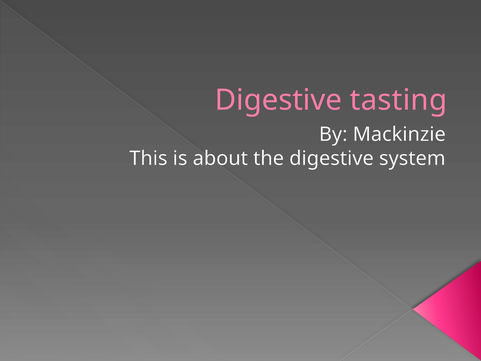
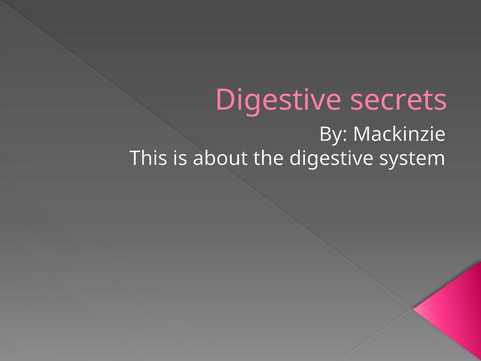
tasting: tasting -> secrets (399, 100)
